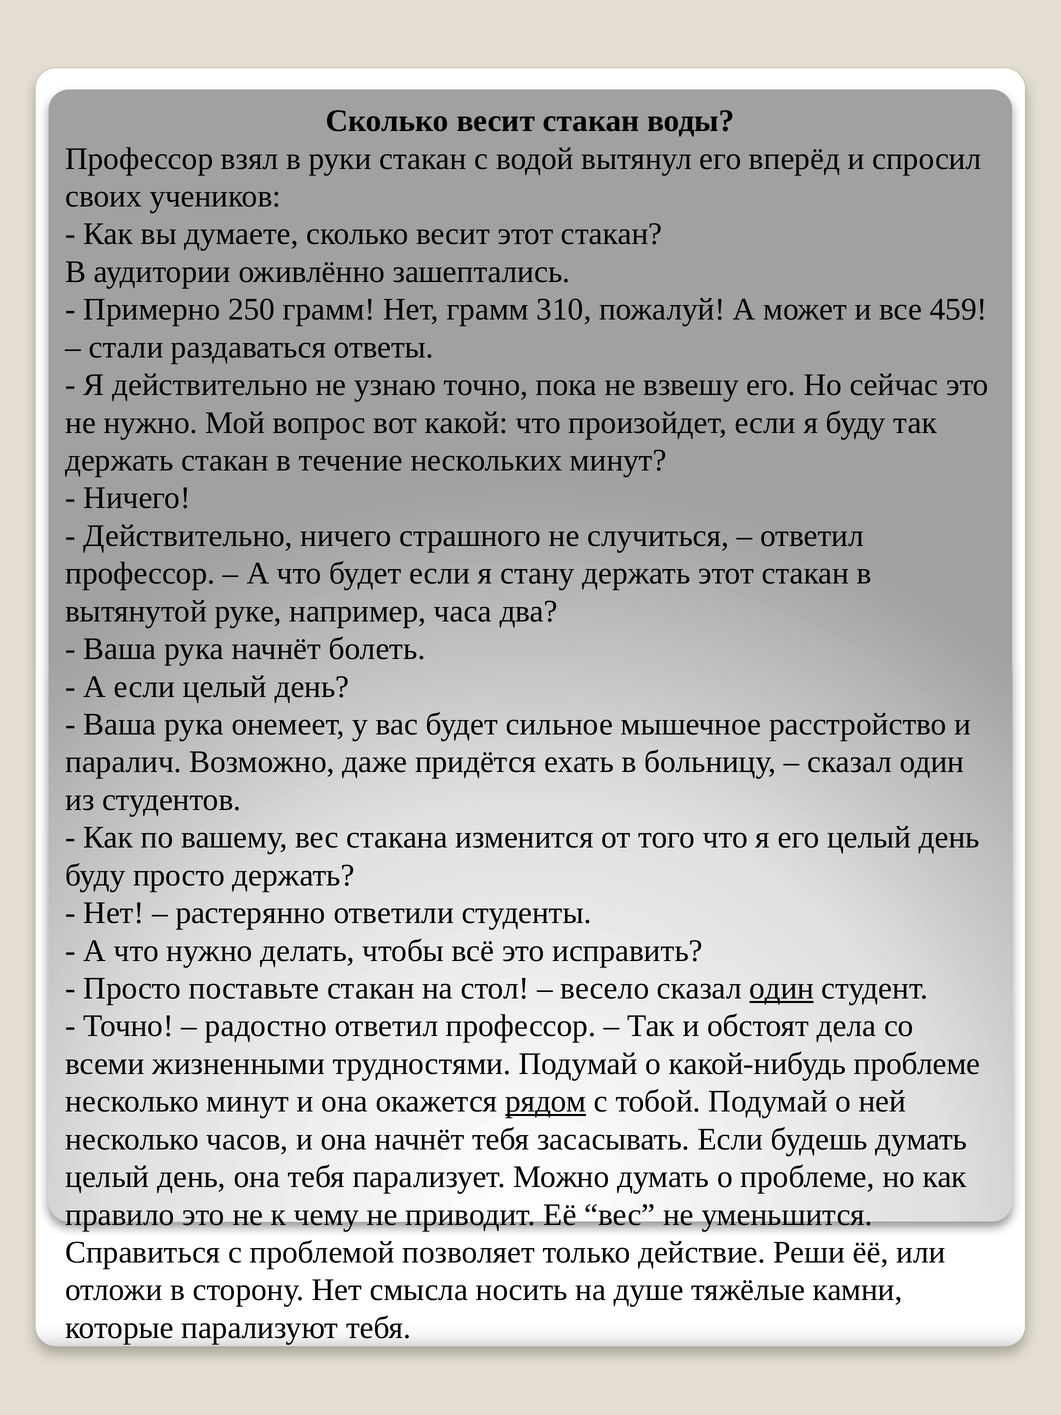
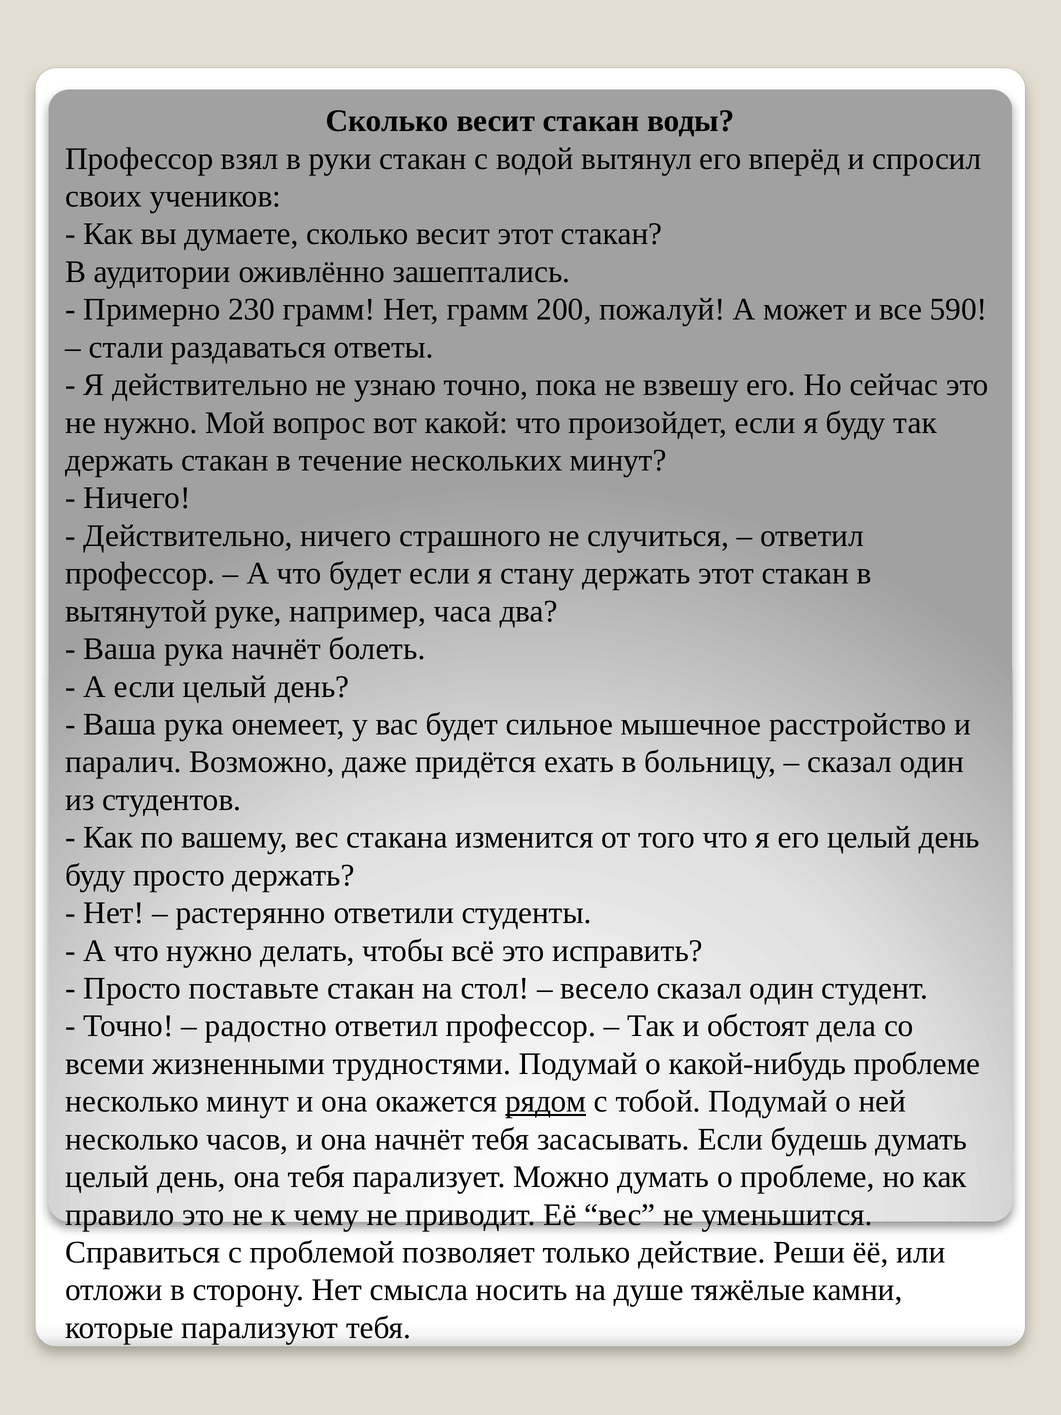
250: 250 -> 230 (252, 309)
310: 310 -> 200 (564, 309)
459: 459 -> 590 (959, 309)
один underline: present -> none (782, 988)
